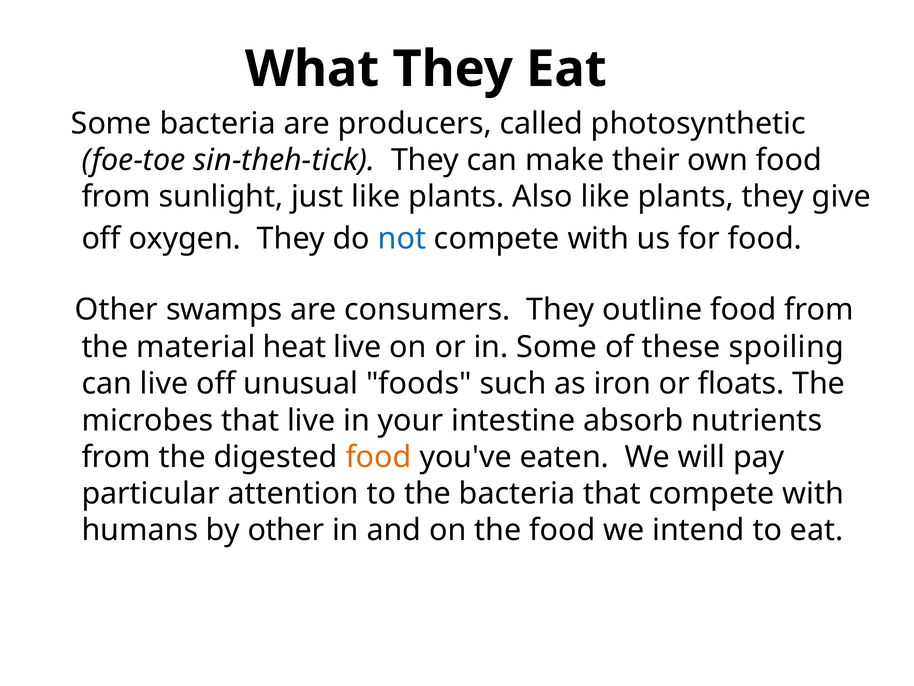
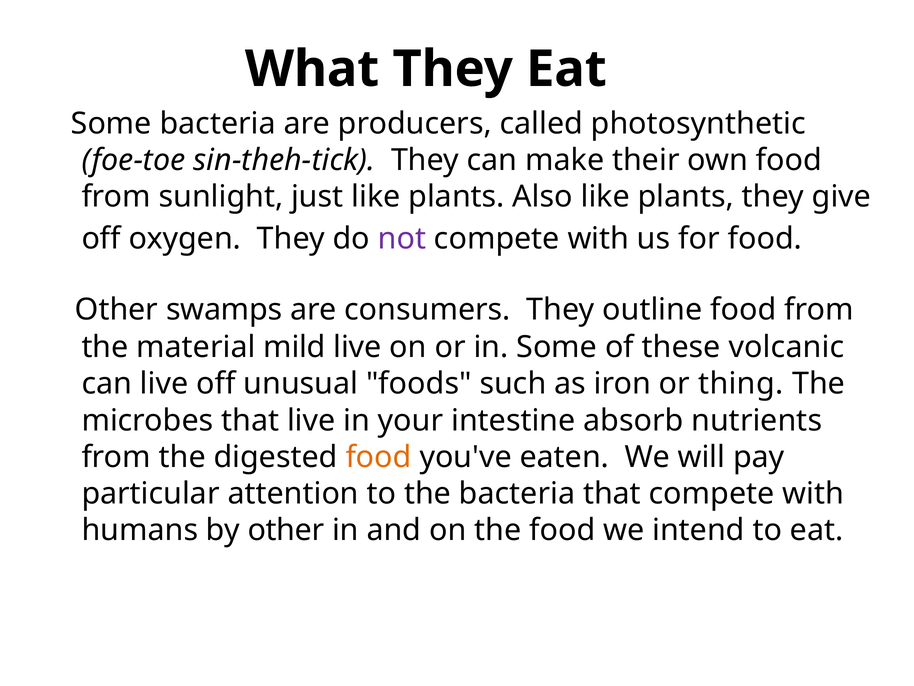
not colour: blue -> purple (402, 238)
heat: heat -> mild (294, 347)
spoiling: spoiling -> volcanic (787, 347)
floats: floats -> thing (741, 384)
